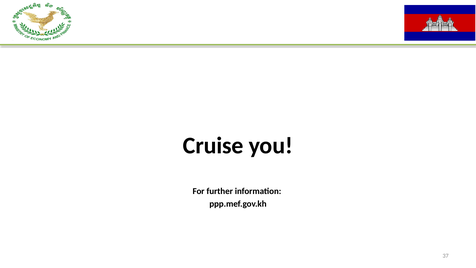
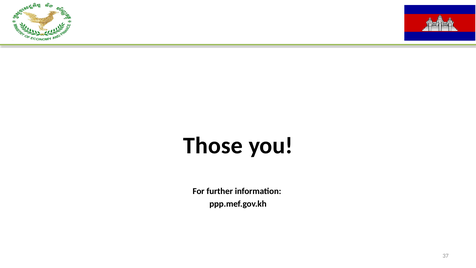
Cruise: Cruise -> Those (213, 146)
